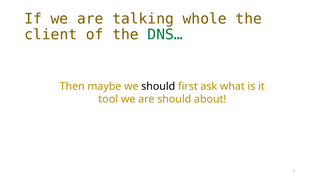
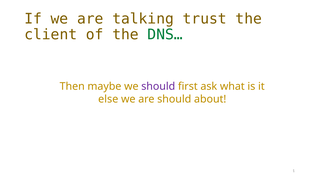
whole: whole -> trust (205, 19)
should colour: black -> purple (158, 87)
tool: tool -> else (108, 99)
